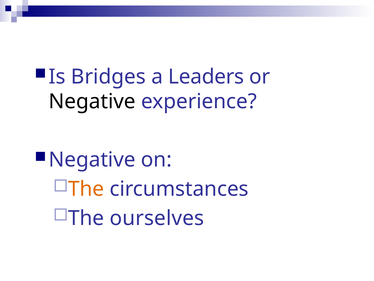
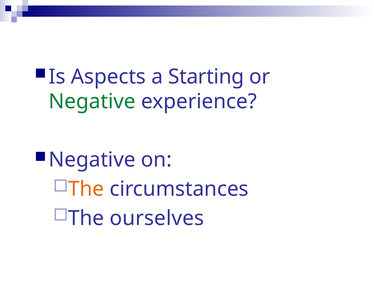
Bridges: Bridges -> Aspects (108, 76)
Leaders: Leaders -> Starting (206, 76)
Negative colour: black -> green (92, 101)
